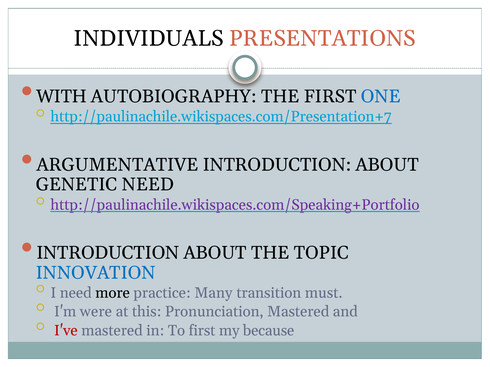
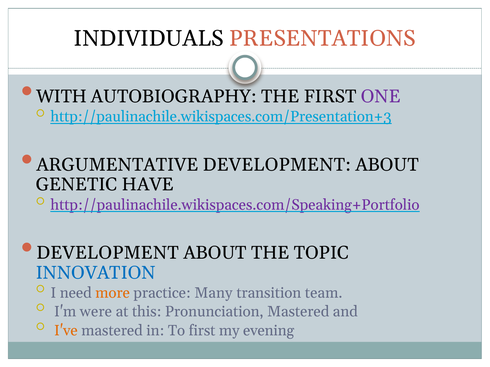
ONE colour: blue -> purple (381, 97)
http://paulinachile.wikispaces.com/Presentation+7: http://paulinachile.wikispaces.com/Presentation+7 -> http://paulinachile.wikispaces.com/Presentation+3 (221, 117)
ARGUMENTATIVE INTRODUCTION: INTRODUCTION -> DEVELOPMENT (277, 165)
GENETIC NEED: NEED -> HAVE (148, 185)
INTRODUCTION: INTRODUCTION -> DEVELOPMENT (108, 253)
more colour: black -> orange (113, 293)
must: must -> team (324, 293)
I've colour: red -> orange (66, 331)
because: because -> evening (269, 331)
